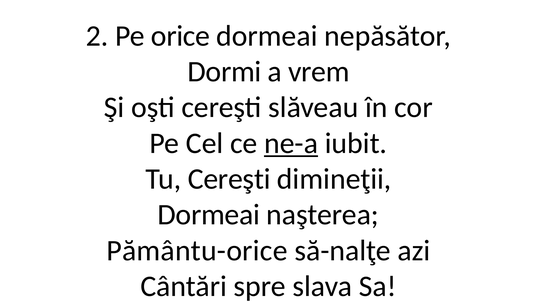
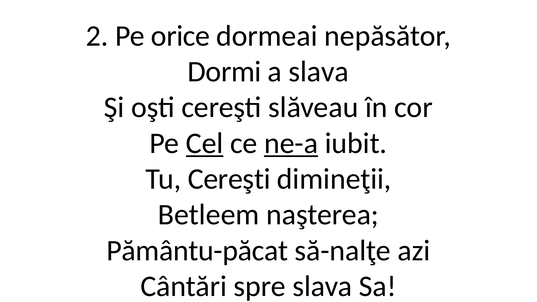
a vrem: vrem -> slava (319, 72)
Cel underline: none -> present (205, 143)
Dormeai: Dormeai -> Betleem (209, 215)
Pământu-orice: Pământu-orice -> Pământu-păcat (197, 251)
